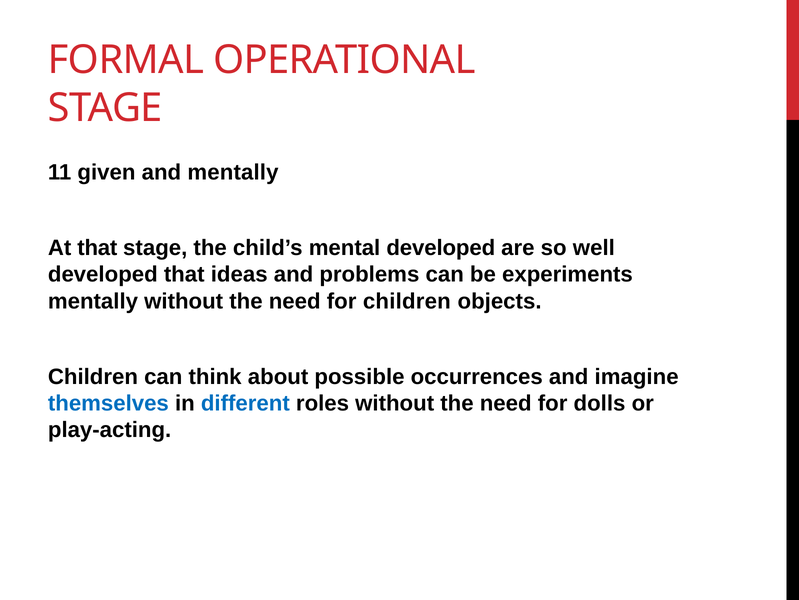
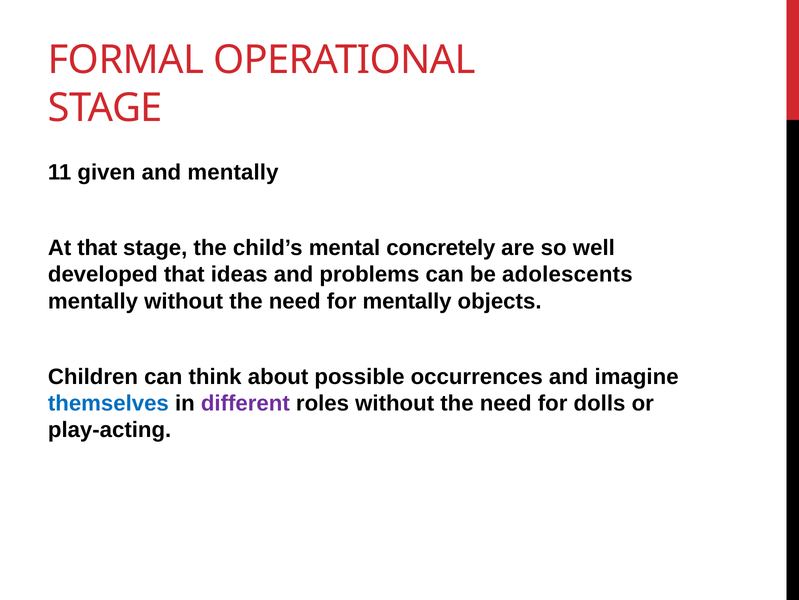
mental developed: developed -> concretely (441, 248)
experiments: experiments -> adolescents (567, 274)
for children: children -> mentally (407, 301)
different colour: blue -> purple (245, 403)
